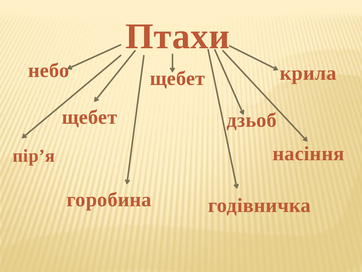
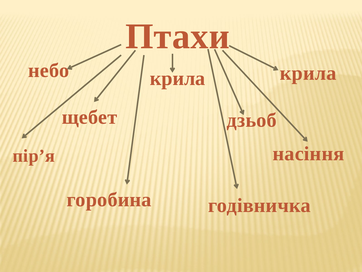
щебет: щебет -> крила (178, 78)
